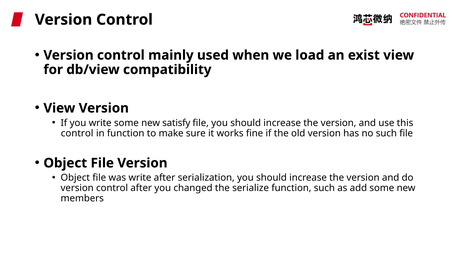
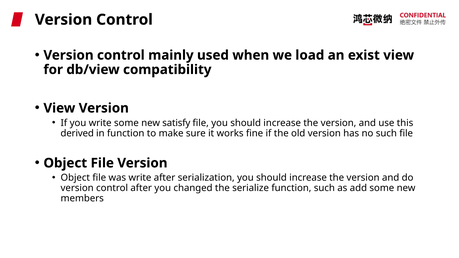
control: control -> derived (77, 133)
